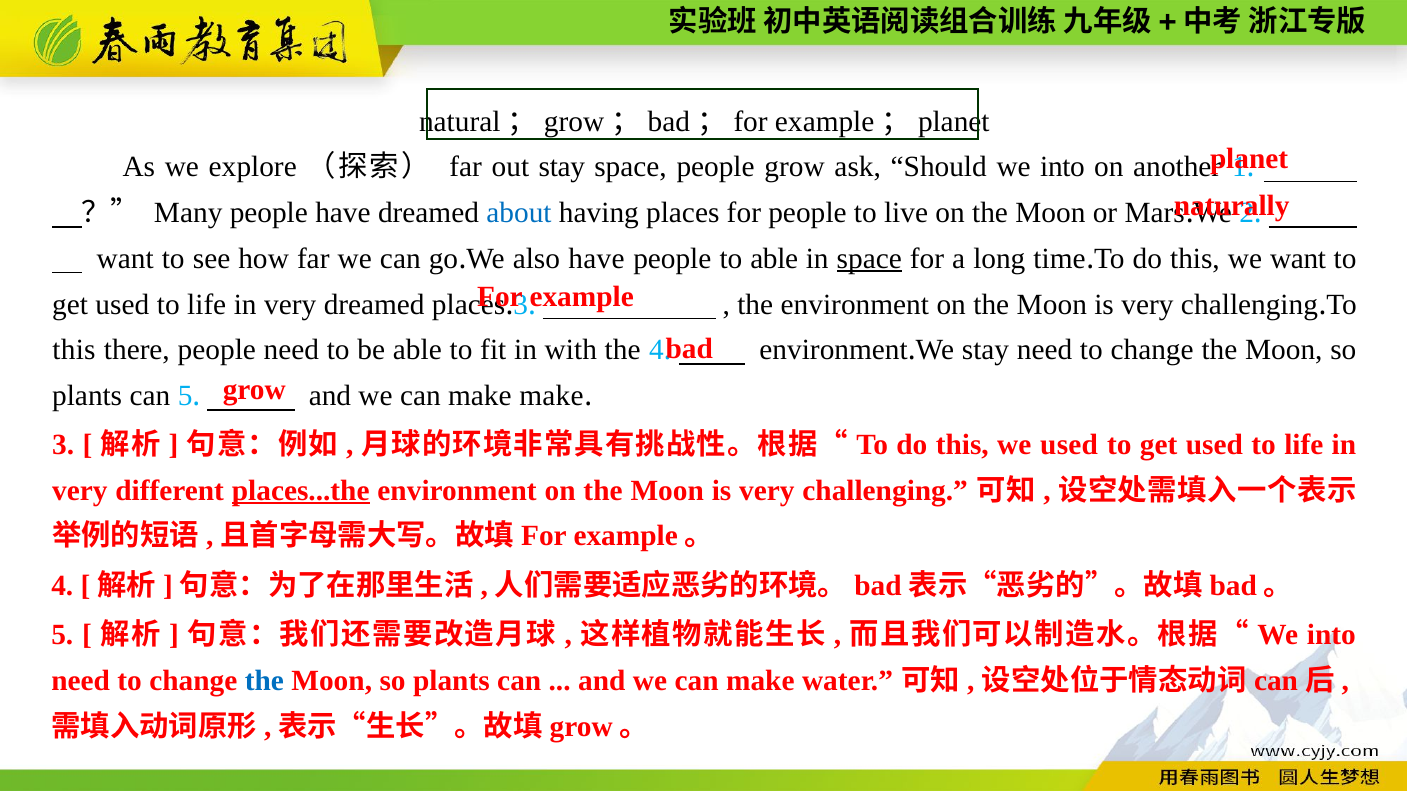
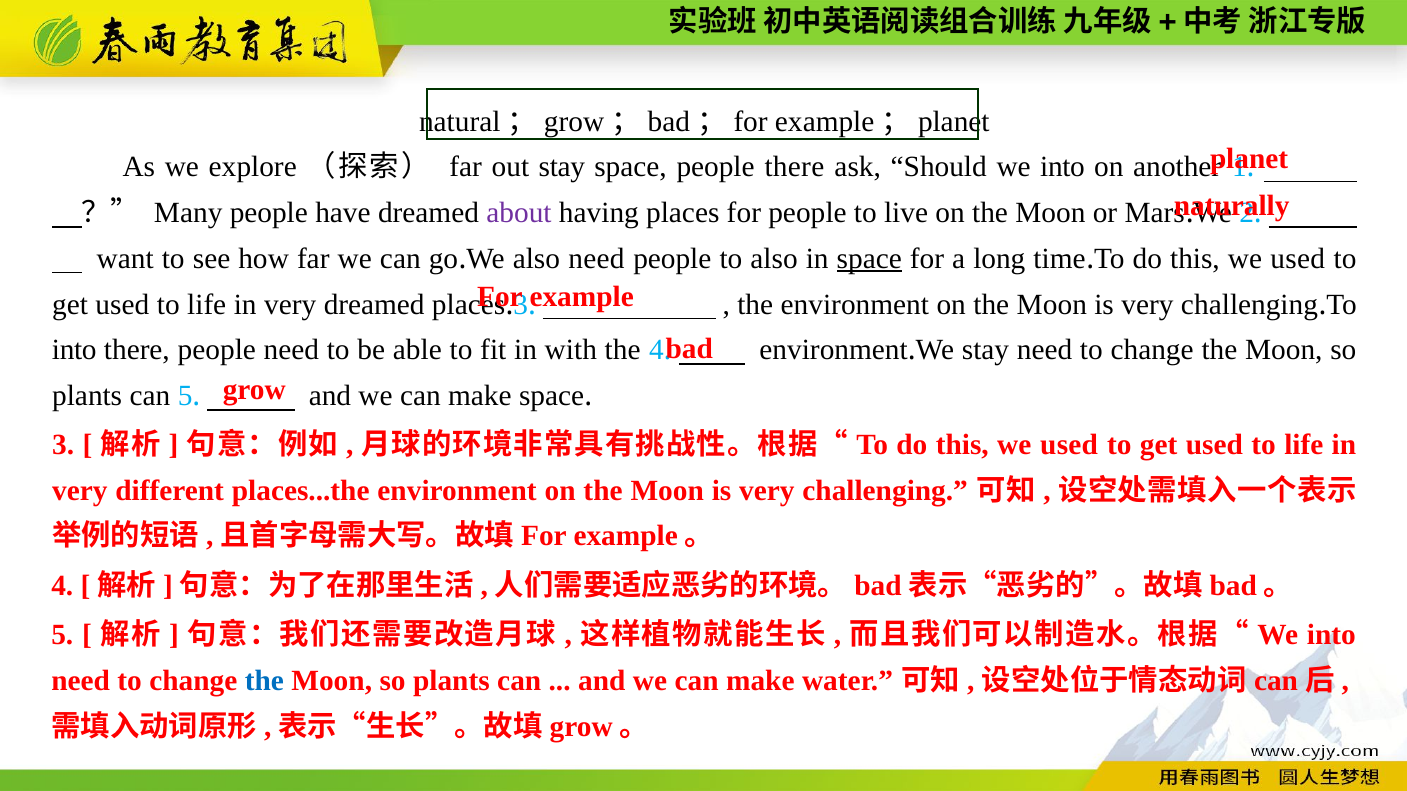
people grow: grow -> there (794, 167)
about colour: blue -> purple (519, 213)
also have: have -> need (596, 259)
to able: able -> also (774, 259)
want: want -> used (1298, 259)
this: this -> into (74, 350)
make make: make -> space (552, 396)
places...the underline: present -> none (301, 491)
